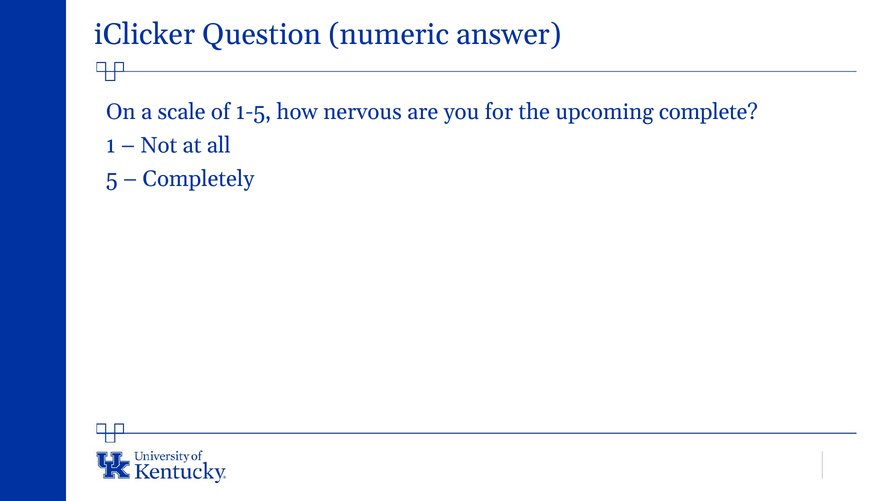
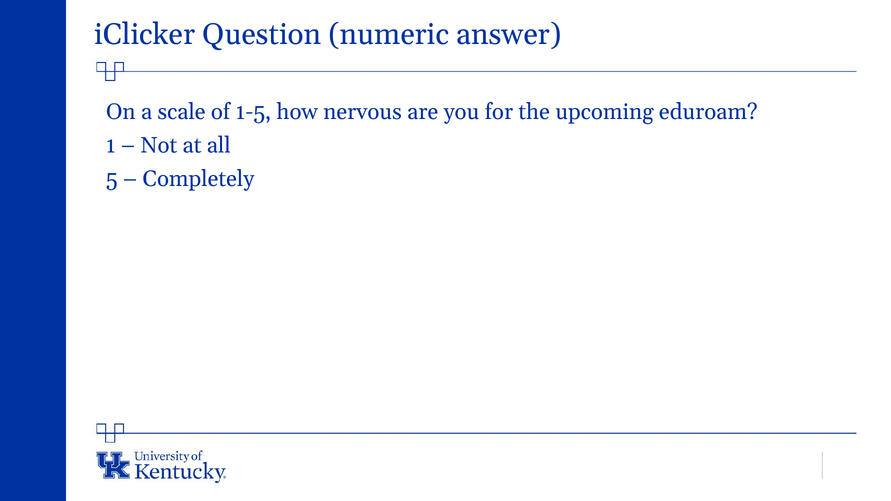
complete: complete -> eduroam (708, 112)
